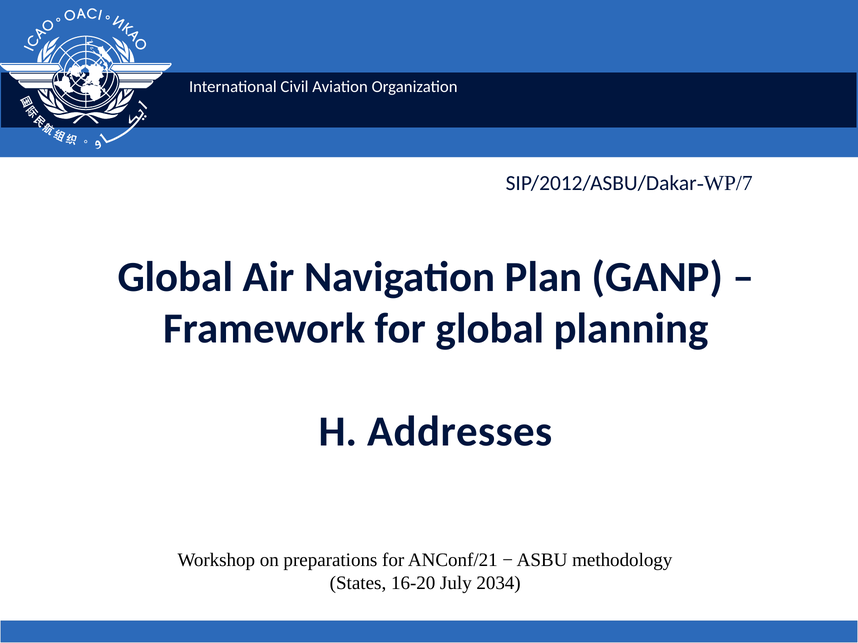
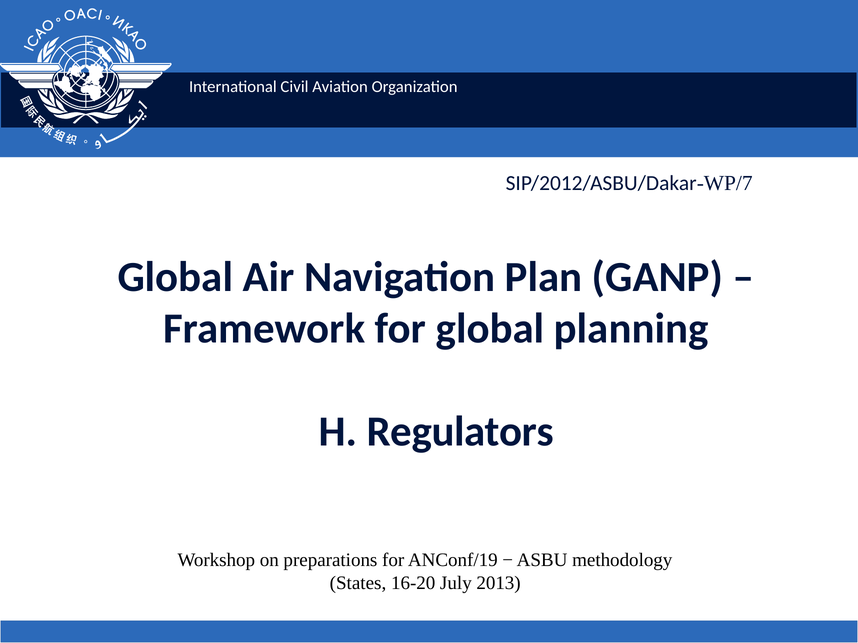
Addresses: Addresses -> Regulators (460, 432)
ANConf/21: ANConf/21 -> ANConf/19 (453, 560)
2034: 2034 -> 2013 (499, 583)
